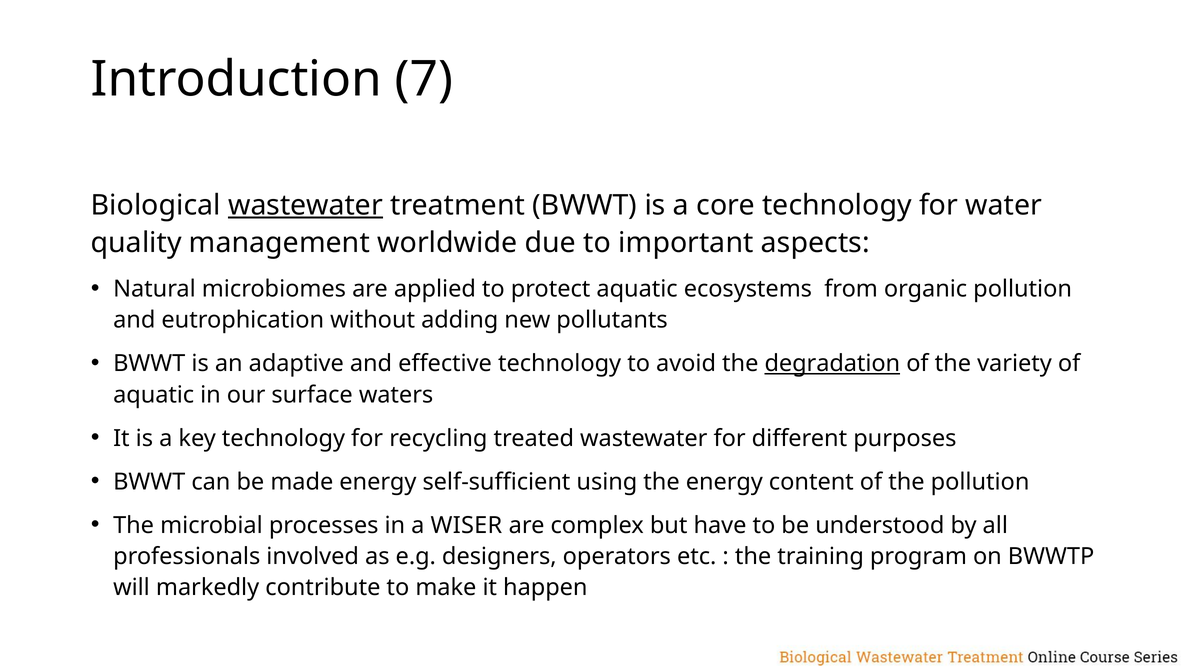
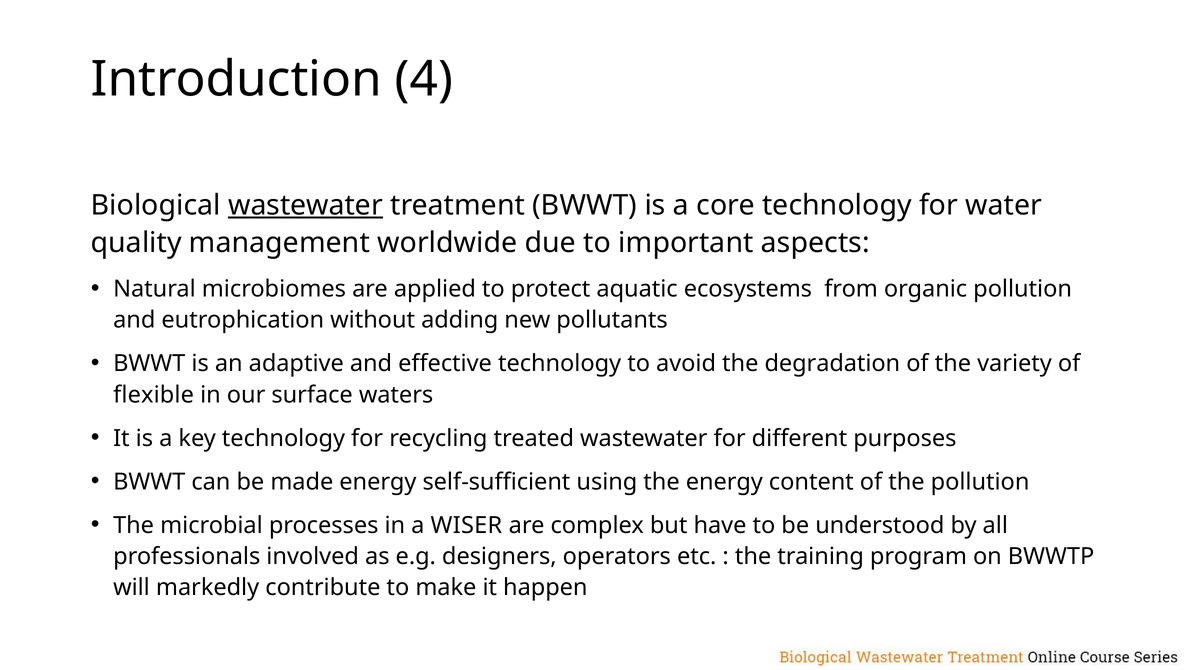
7: 7 -> 4 (424, 79)
degradation underline: present -> none (832, 364)
aquatic: aquatic -> flexible (154, 395)
